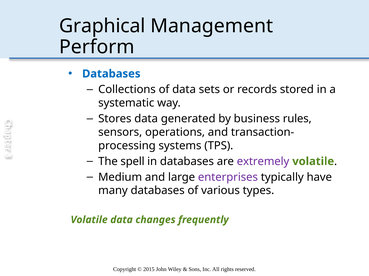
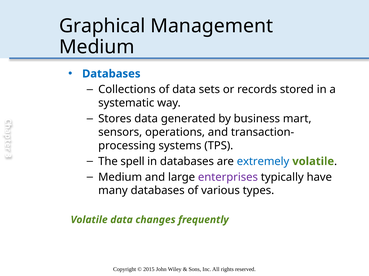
Perform: Perform -> Medium (97, 47)
rules: rules -> mart (297, 119)
extremely colour: purple -> blue (263, 162)
